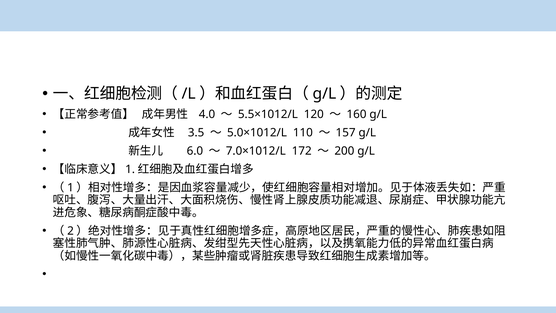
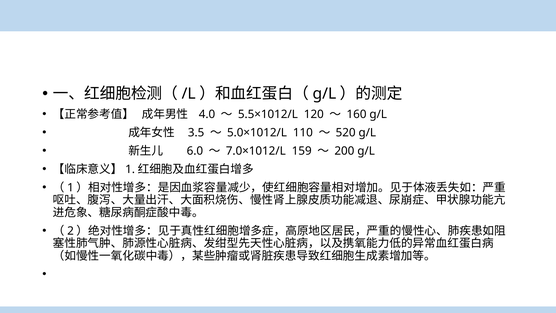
157: 157 -> 520 (346, 133)
172: 172 -> 159 (302, 151)
